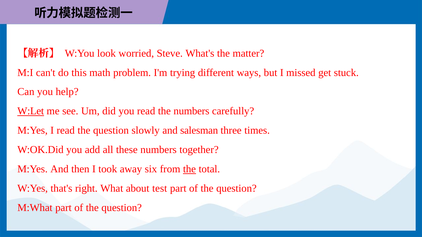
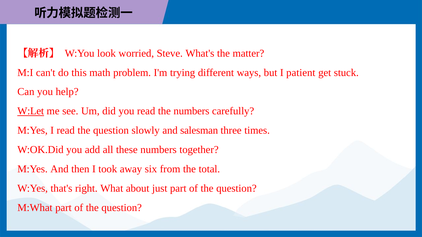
missed: missed -> patient (301, 73)
the underline: present -> none (189, 169)
test: test -> just (160, 189)
